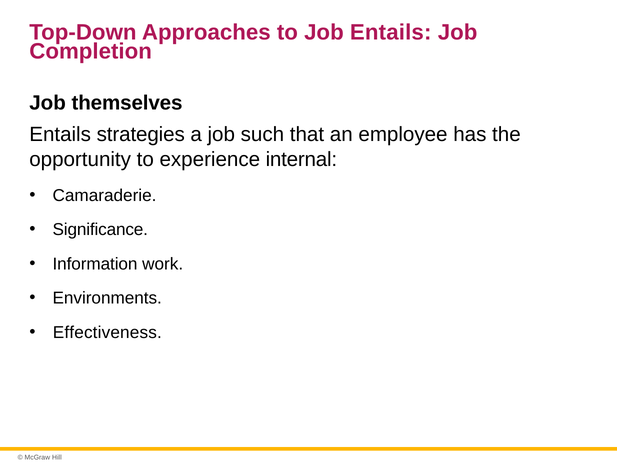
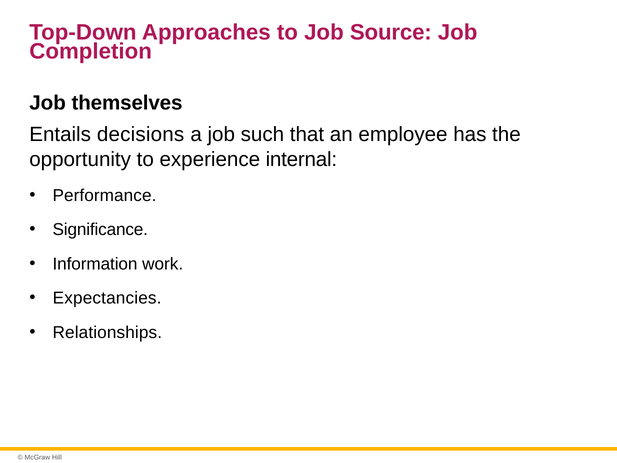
Job Entails: Entails -> Source (391, 32)
strategies: strategies -> decisions (141, 135)
Camaraderie: Camaraderie -> Performance (104, 195)
Environments: Environments -> Expectancies (107, 298)
Effectiveness: Effectiveness -> Relationships (107, 332)
